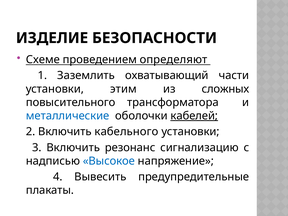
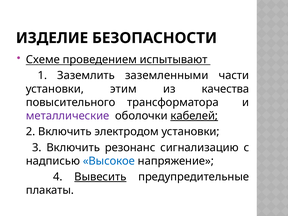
определяют: определяют -> испытывают (174, 60)
охватывающий: охватывающий -> заземленными (167, 75)
сложных: сложных -> качества (225, 89)
металлические colour: blue -> purple (68, 116)
кабельного: кабельного -> электродом (127, 132)
Вывесить underline: none -> present (100, 177)
